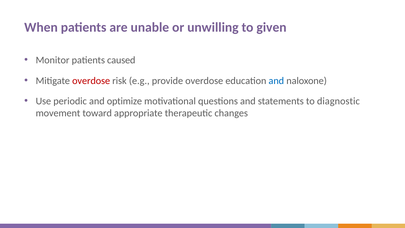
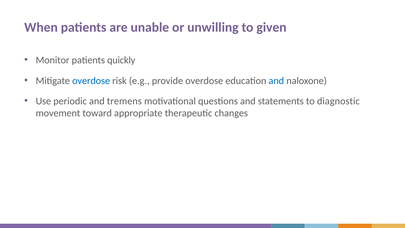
caused: caused -> quickly (121, 60)
overdose colour: red -> blue (91, 81)
optimize: optimize -> tremens (124, 101)
